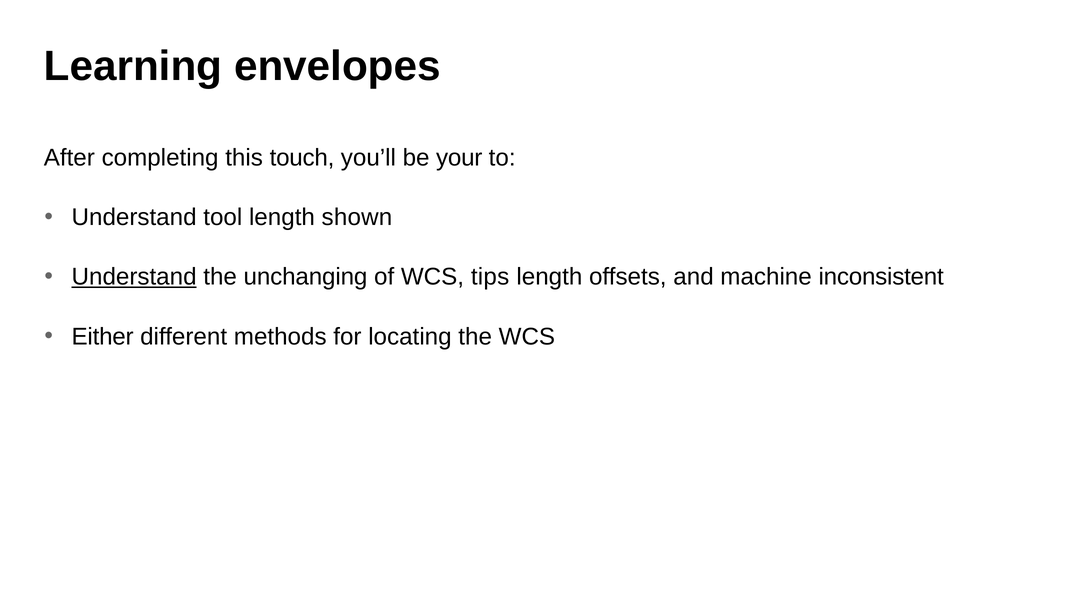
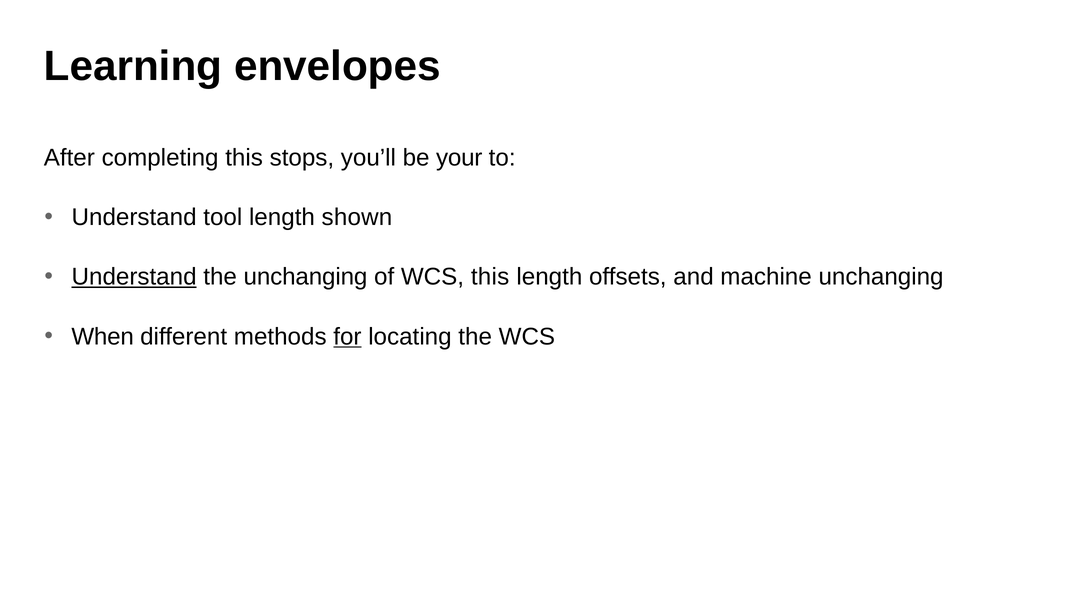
touch: touch -> stops (302, 158)
WCS tips: tips -> this (490, 277)
machine inconsistent: inconsistent -> unchanging (881, 277)
Either: Either -> When (103, 337)
for underline: none -> present (347, 337)
